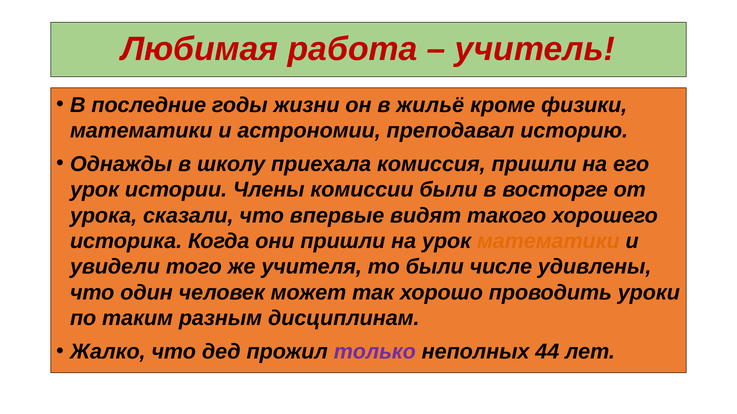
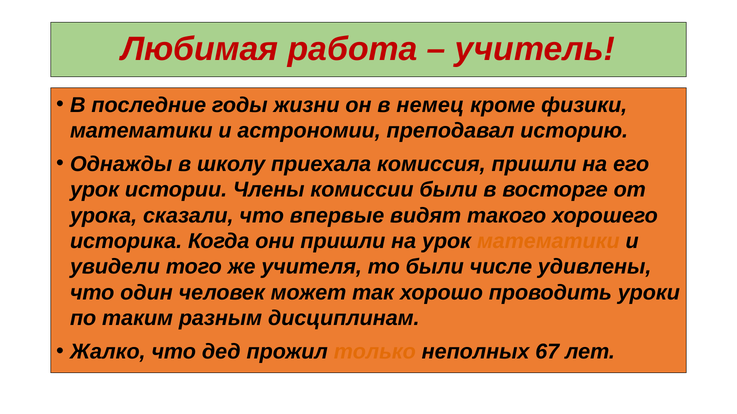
жильё: жильё -> немец (430, 105)
только colour: purple -> orange (375, 352)
44: 44 -> 67 (547, 352)
